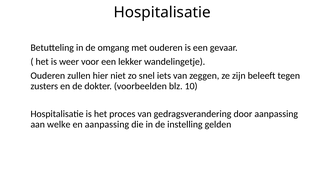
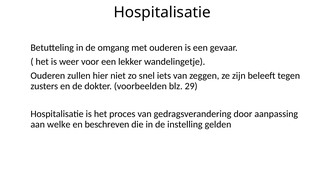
10: 10 -> 29 (191, 86)
en aanpassing: aanpassing -> beschreven (107, 125)
